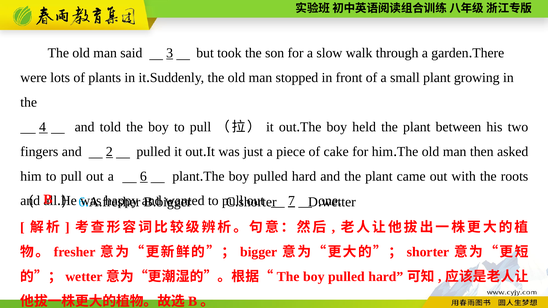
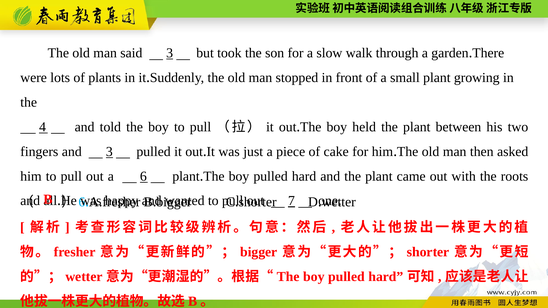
and 2: 2 -> 3 (109, 152)
